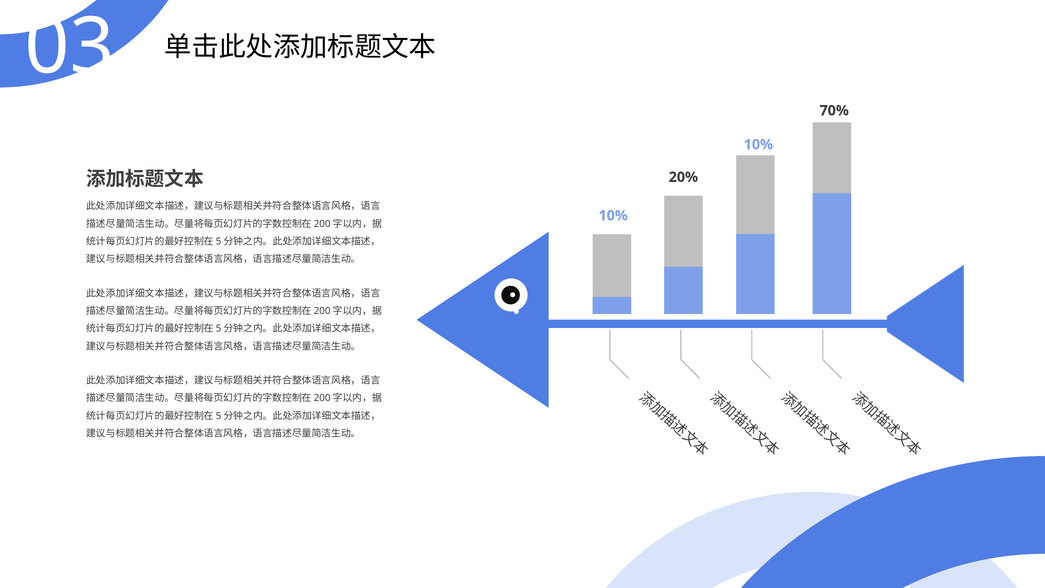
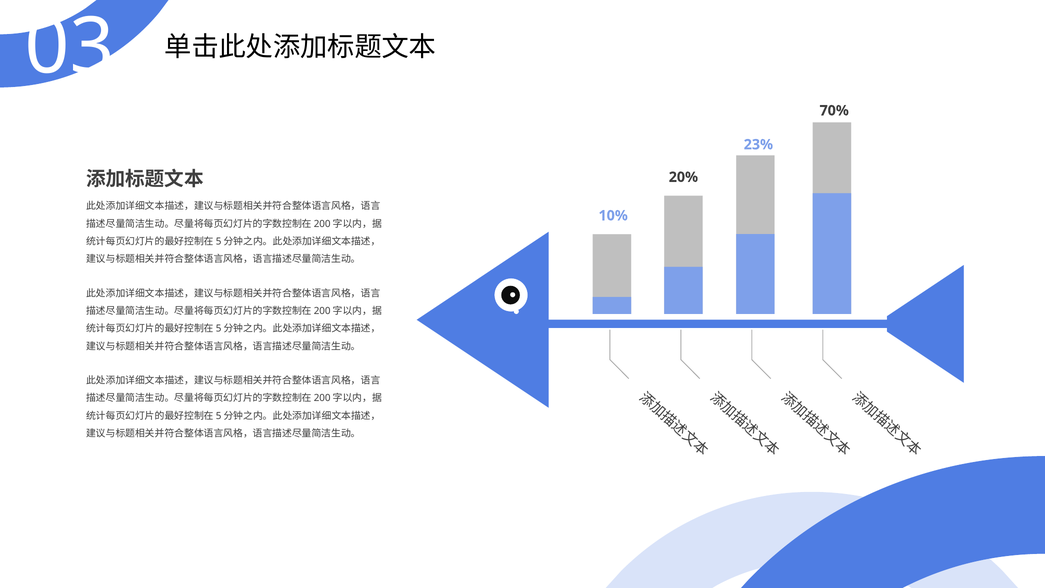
10%: 10% -> 23% (758, 145)
